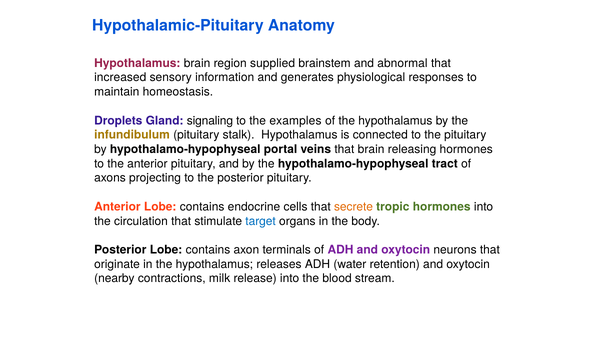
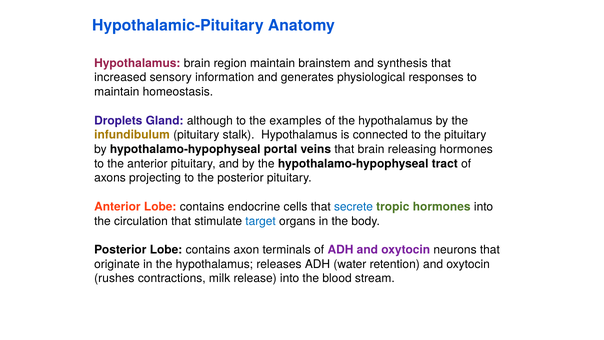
region supplied: supplied -> maintain (273, 63)
abnormal: abnormal -> synthesis (402, 63)
signaling: signaling -> although (210, 120)
secrete colour: orange -> blue (354, 207)
nearby: nearby -> rushes (114, 278)
